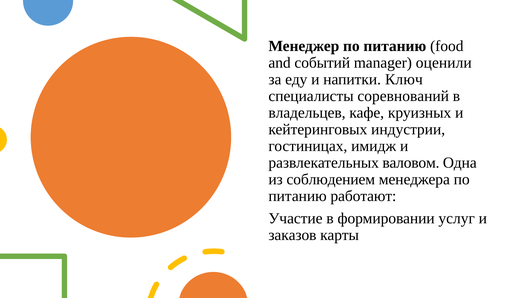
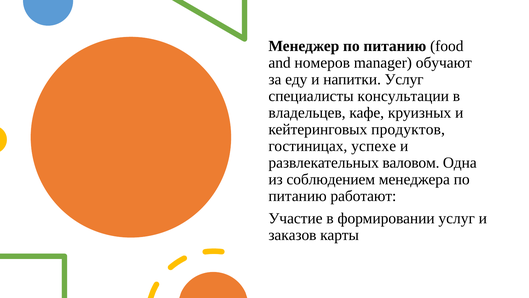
событий: событий -> номеров (322, 63)
оценили: оценили -> обучают (444, 63)
напитки Ключ: Ключ -> Услуг (404, 79)
соревнований: соревнований -> консультации (403, 96)
индустрии: индустрии -> продуктов (408, 129)
имидж: имидж -> успехе (374, 146)
